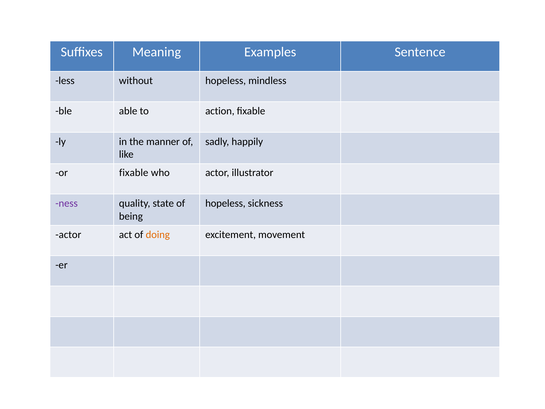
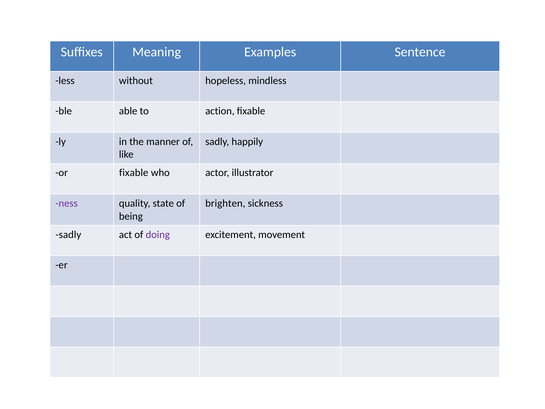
hopeless: hopeless -> brighten (225, 203)
actor: actor -> sadly (68, 234)
doing colour: orange -> purple (158, 234)
